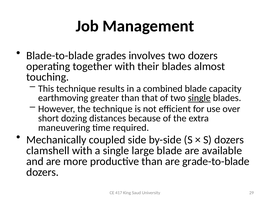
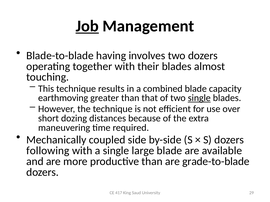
Job underline: none -> present (87, 26)
grades: grades -> having (111, 56)
clamshell: clamshell -> following (48, 151)
